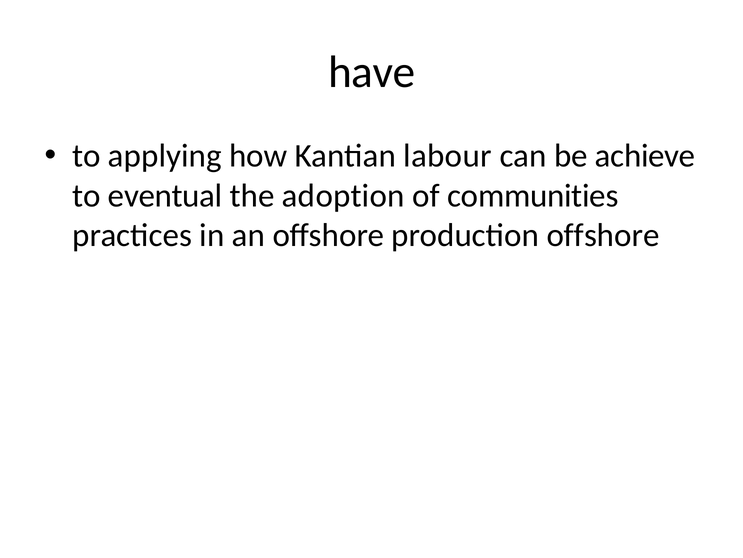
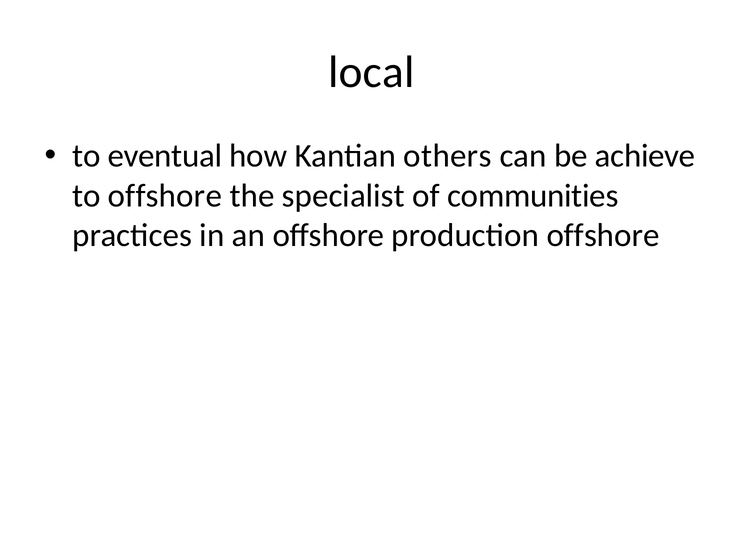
have: have -> local (371, 72)
applying: applying -> eventual (165, 156)
labour: labour -> others (448, 156)
to eventual: eventual -> offshore (165, 196)
adoption: adoption -> specialist (343, 196)
